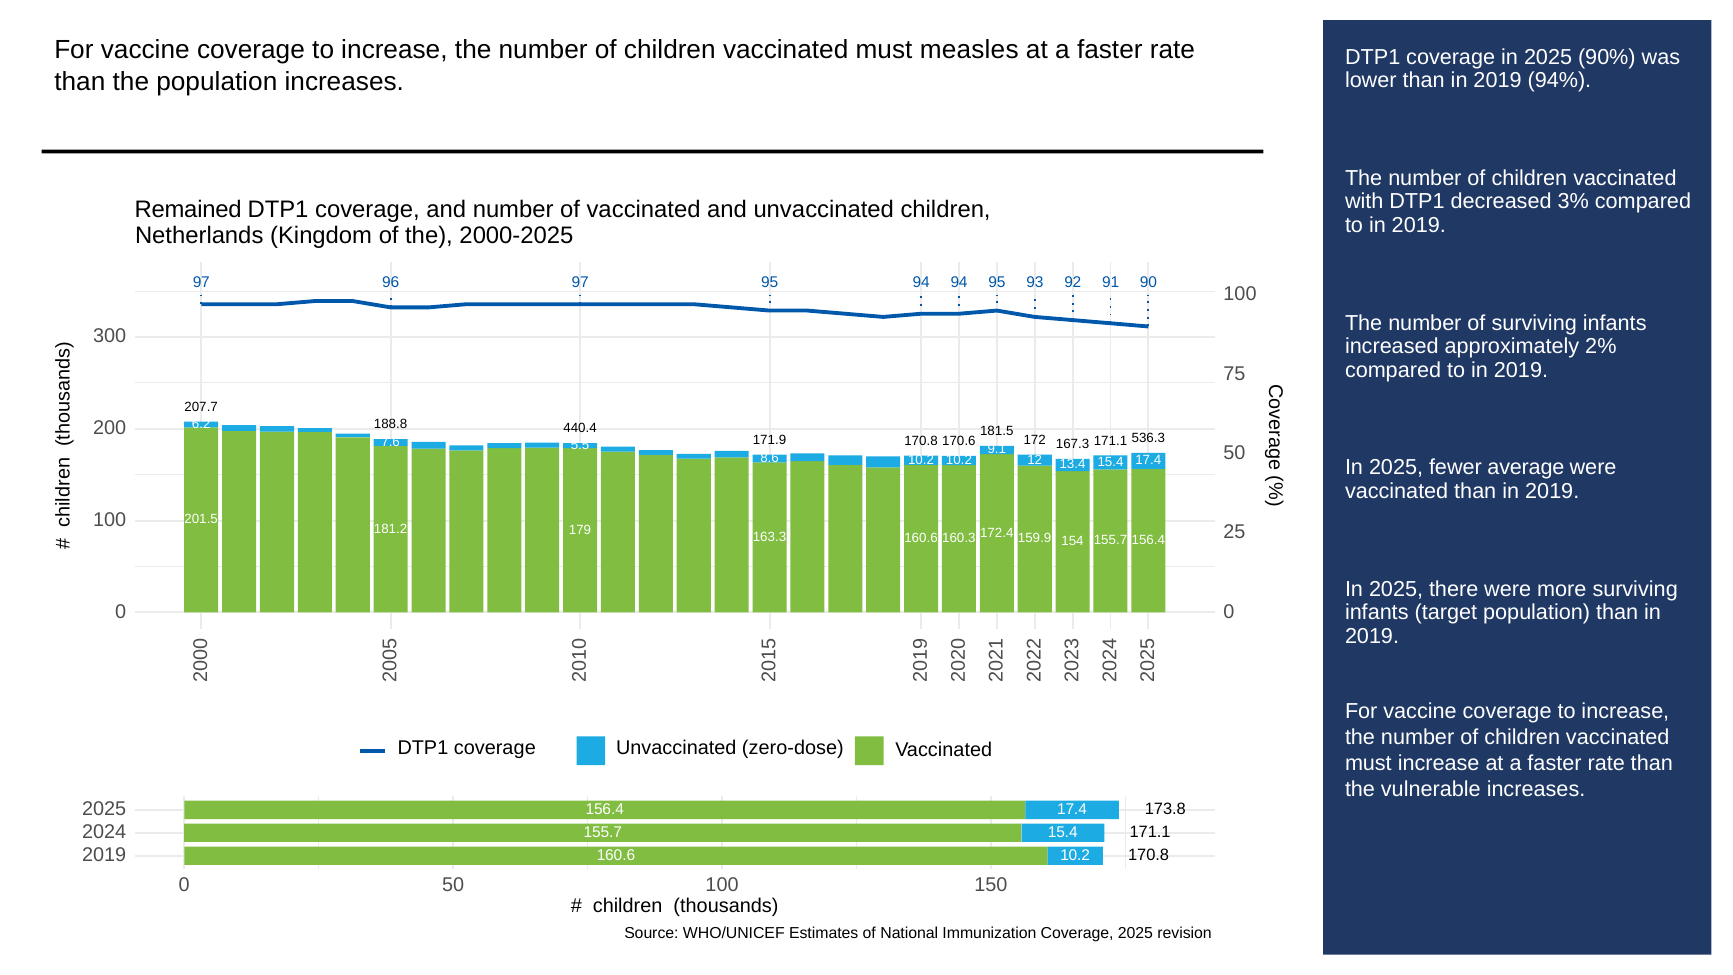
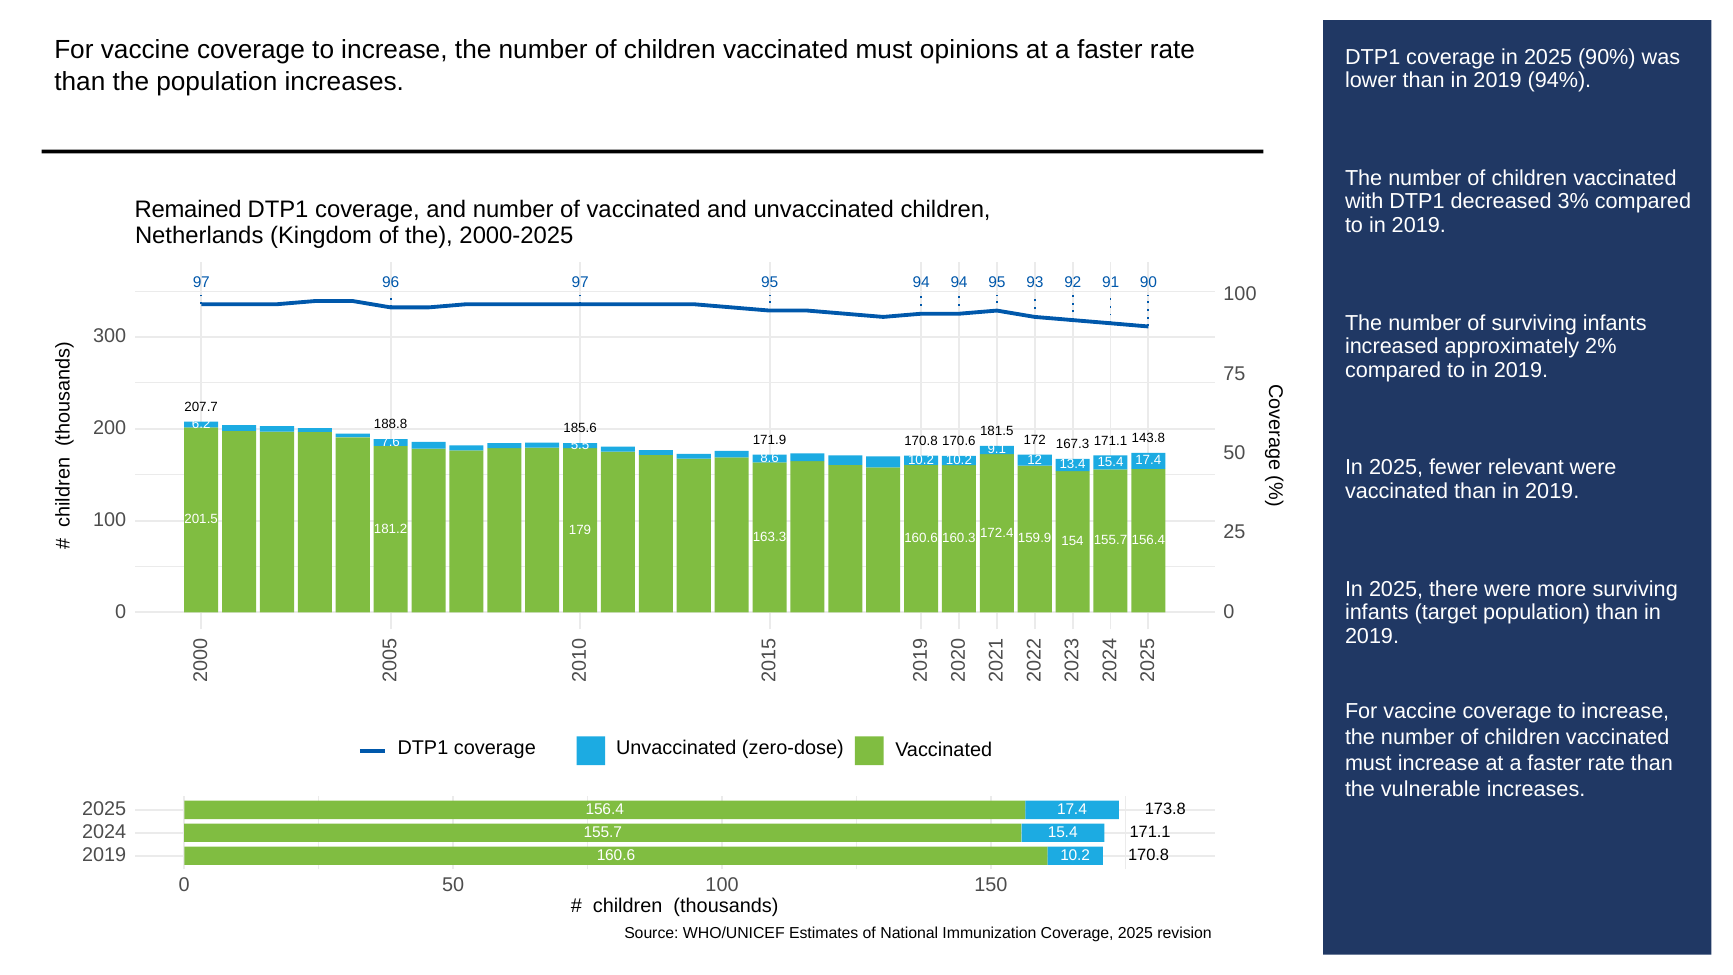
measles: measles -> opinions (969, 50)
440.4: 440.4 -> 185.6 (580, 428)
536.3: 536.3 -> 143.8 (1148, 438)
average: average -> relevant (1526, 468)
